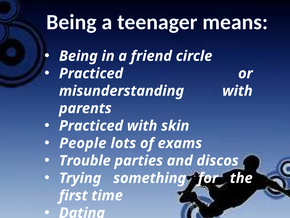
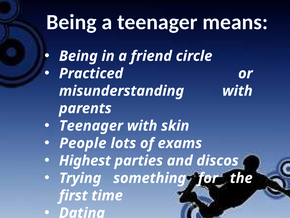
Practiced: Practiced -> Teenager (91, 126)
Trouble: Trouble -> Highest (85, 160)
